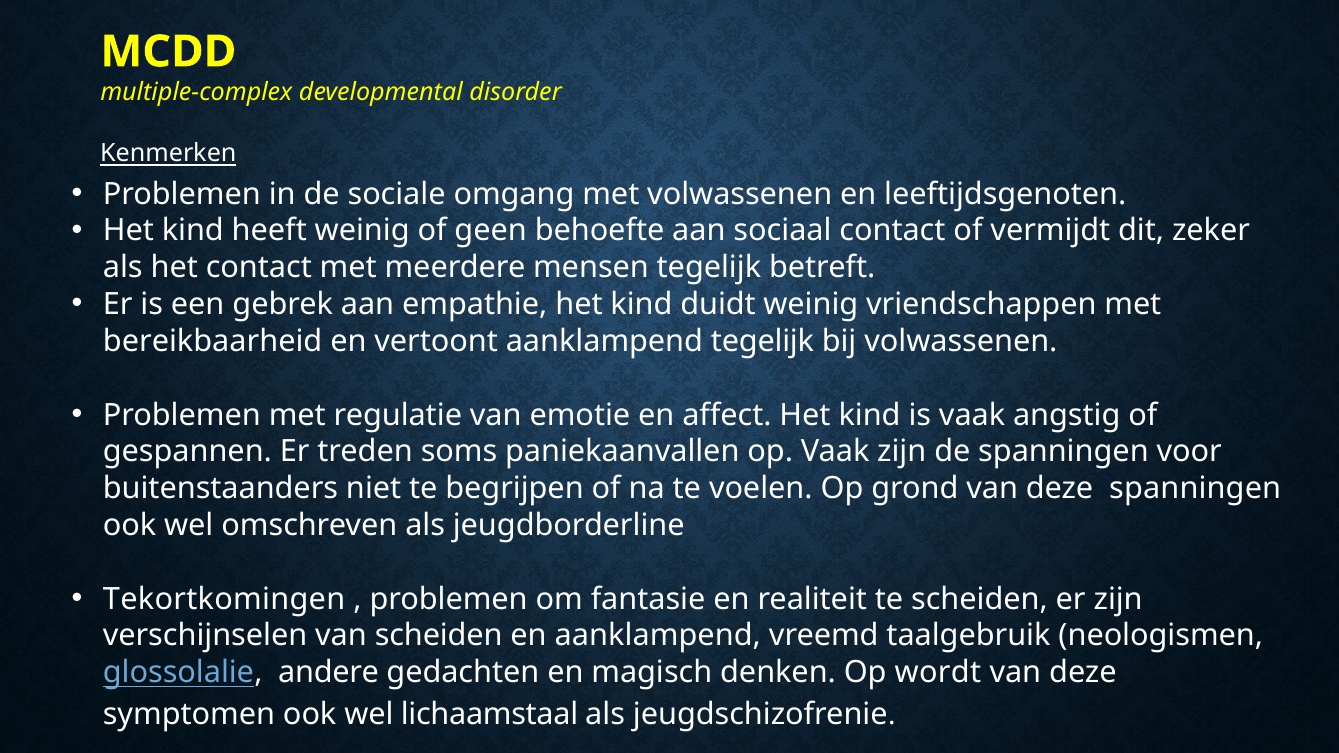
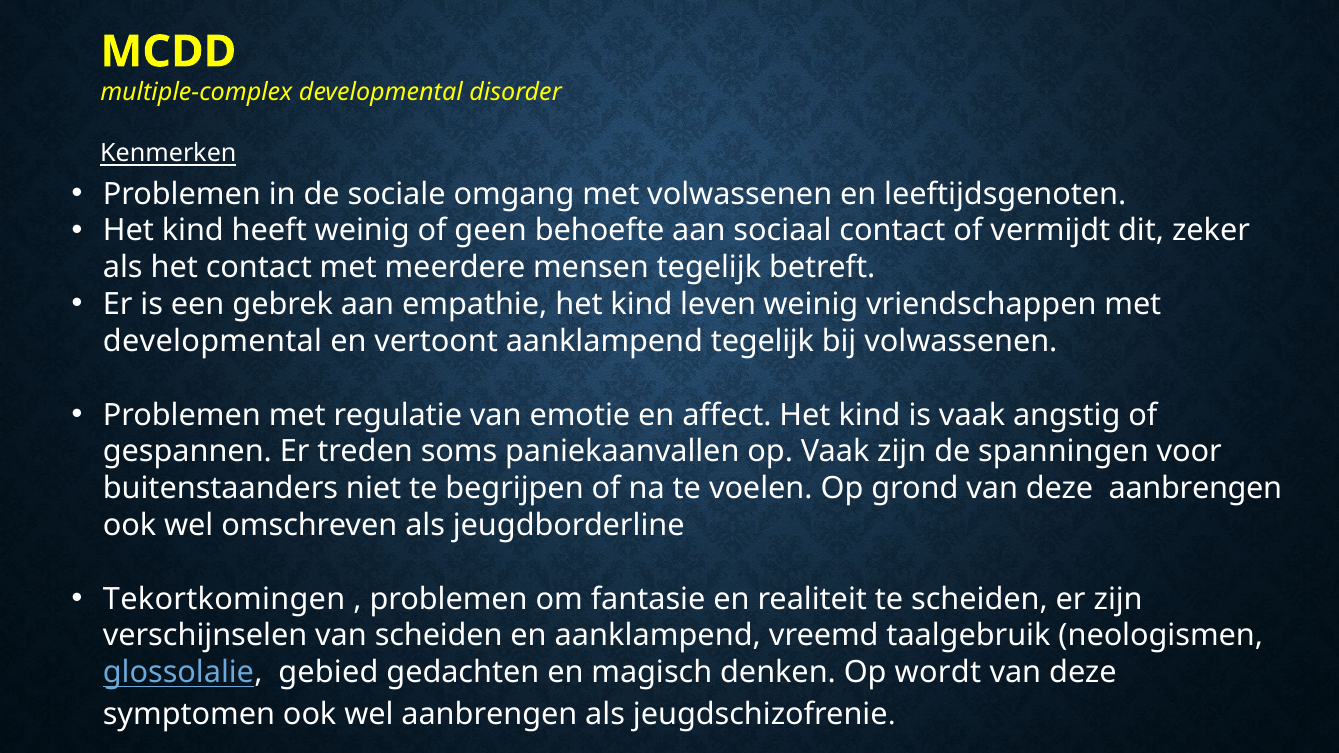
duidt: duidt -> leven (718, 305)
bereikbaarheid: bereikbaarheid -> developmental (213, 341)
deze spanningen: spanningen -> aanbrengen (1195, 489)
andere: andere -> gebied (328, 673)
wel lichaamstaal: lichaamstaal -> aanbrengen (489, 714)
